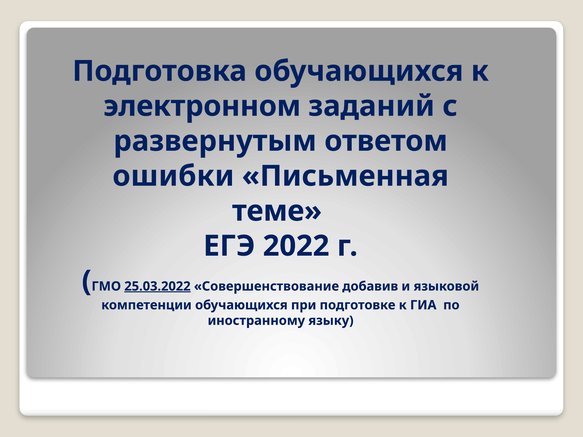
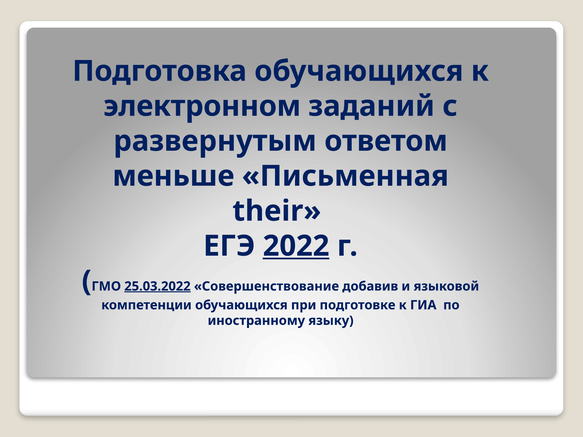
ошибки: ошибки -> меньше (173, 176)
теме: теме -> their (277, 211)
2022 underline: none -> present (296, 246)
